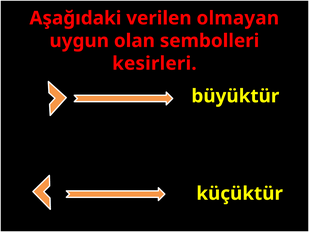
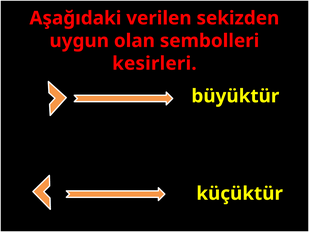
olmayan: olmayan -> sekizden (238, 18)
